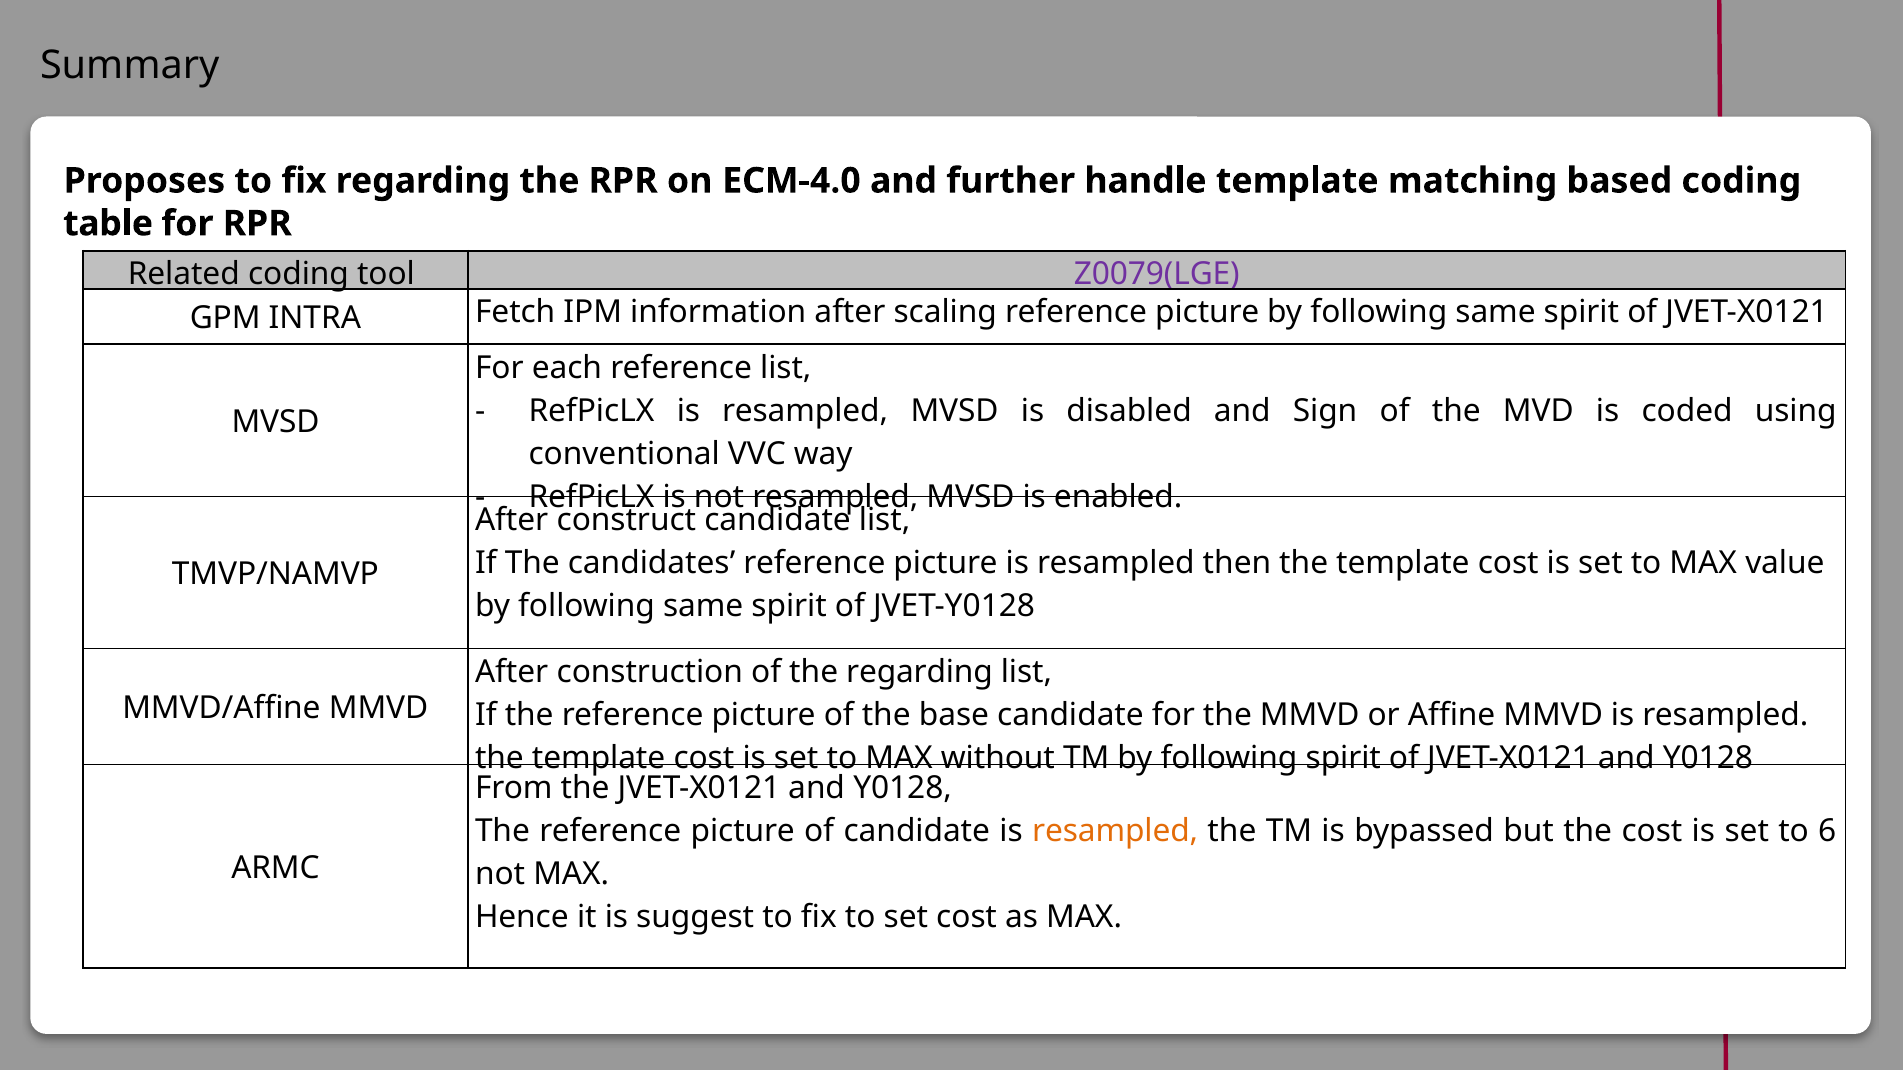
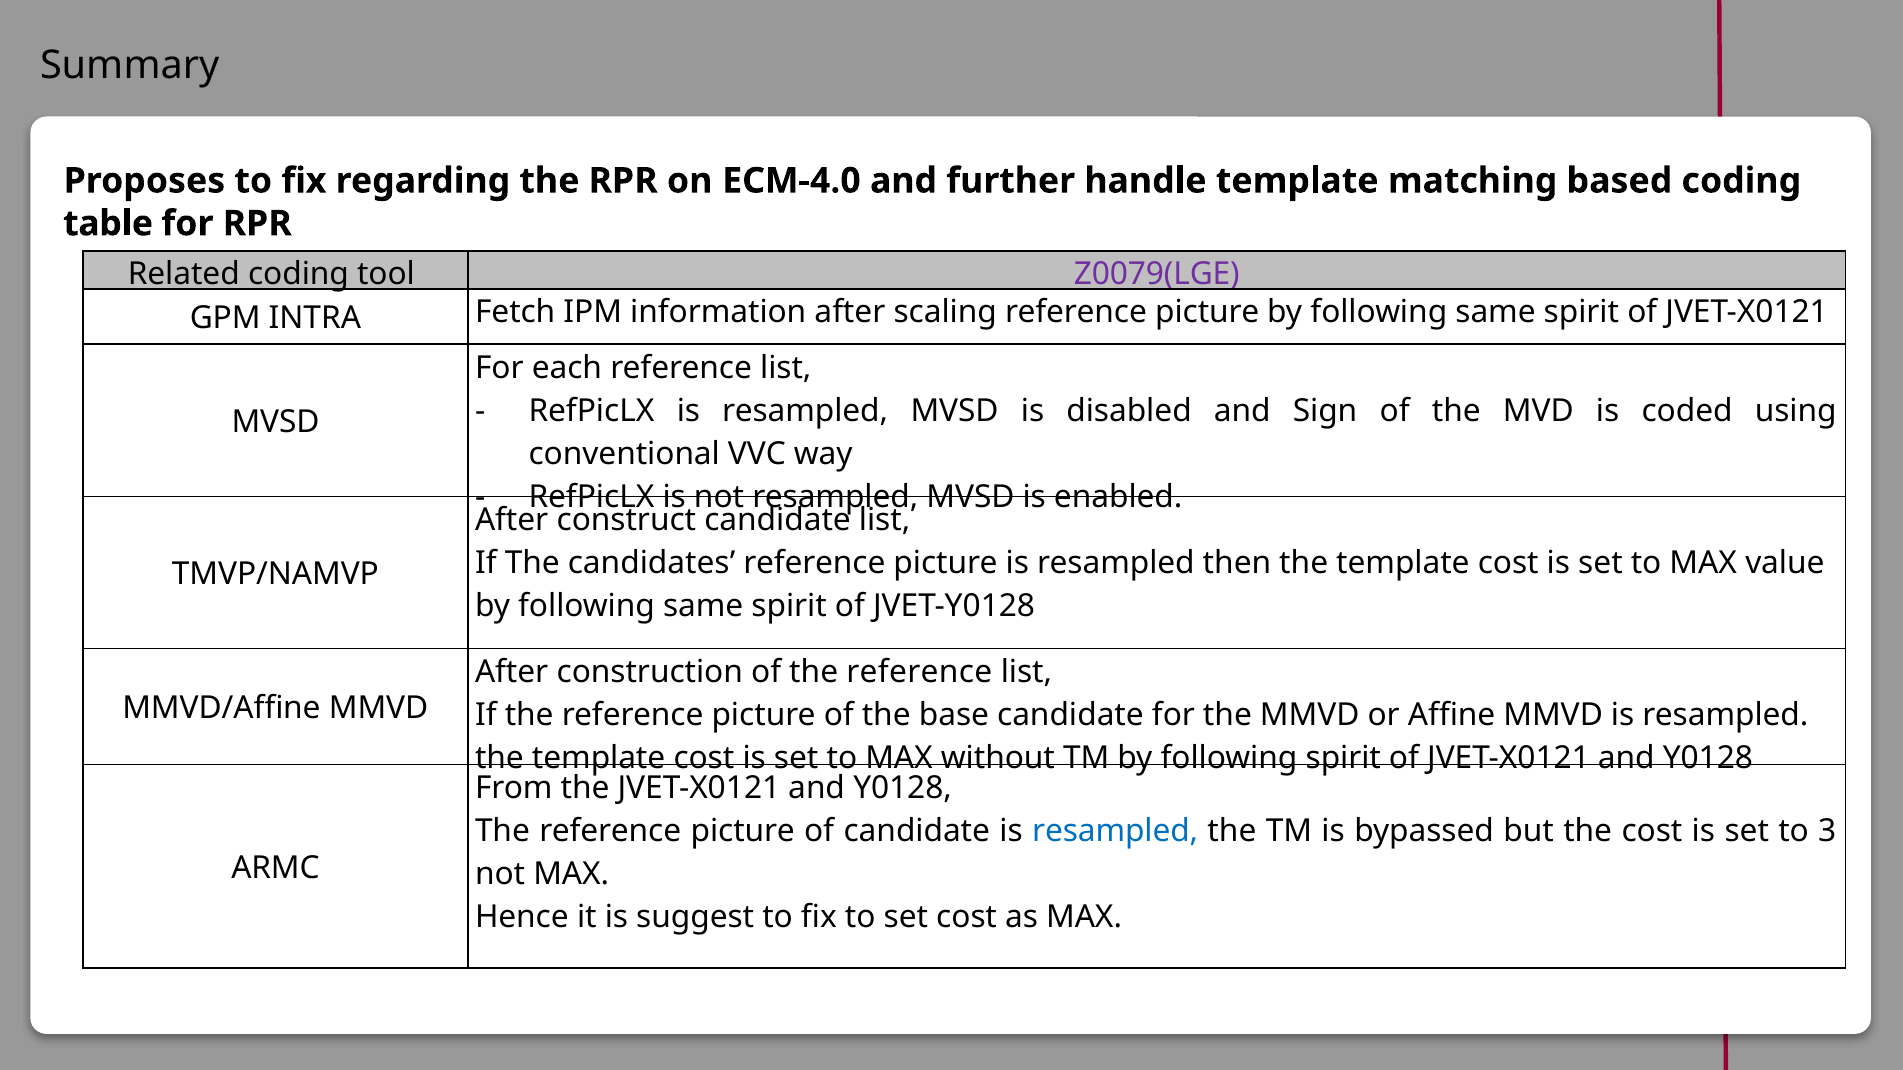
of the regarding: regarding -> reference (919, 672)
resampled colour: orange -> blue (1115, 831)
6: 6 -> 3 (1827, 831)
